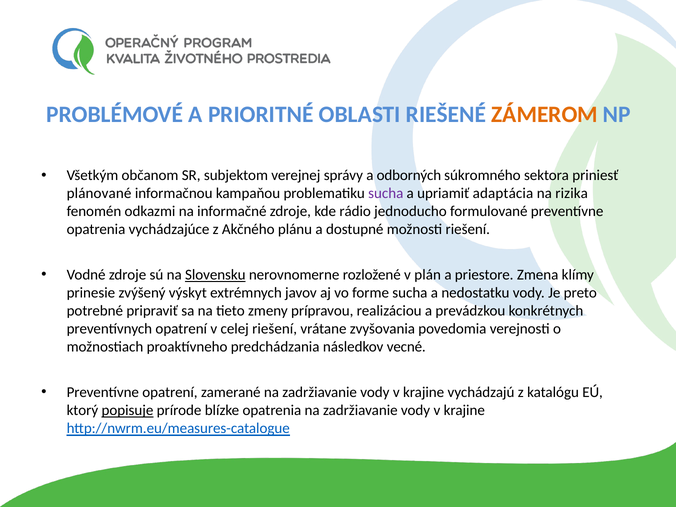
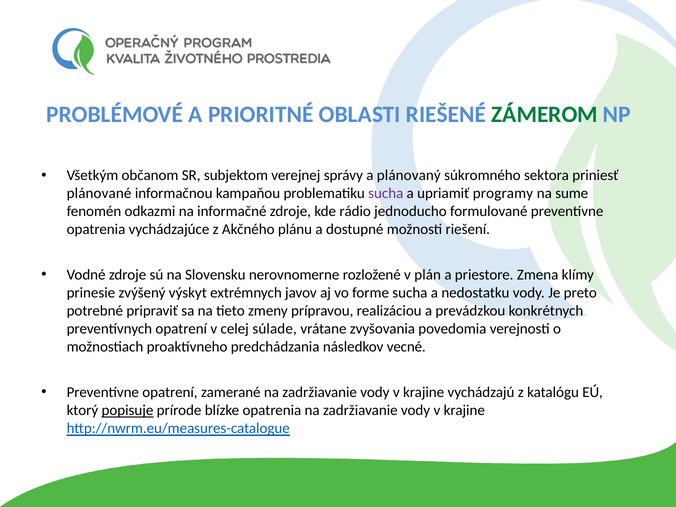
ZÁMEROM colour: orange -> green (545, 114)
odborných: odborných -> plánovaný (409, 175)
adaptácia: adaptácia -> programy (503, 194)
rizika: rizika -> sume (572, 194)
Slovensku underline: present -> none (215, 275)
celej riešení: riešení -> súlade (275, 329)
